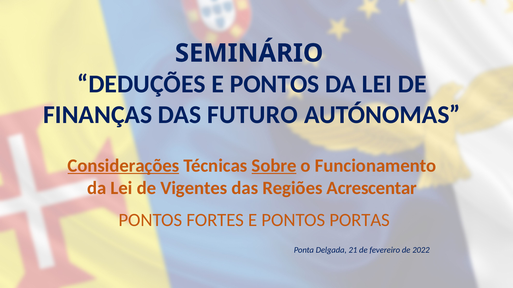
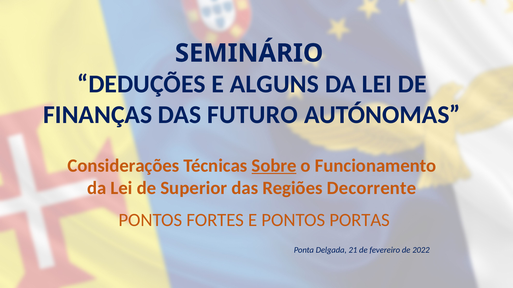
PONTOS: PONTOS -> ALGUNS (274, 84)
Considerações underline: present -> none (123, 166)
Vigentes: Vigentes -> Superior (194, 188)
Acrescentar: Acrescentar -> Decorrente (372, 188)
